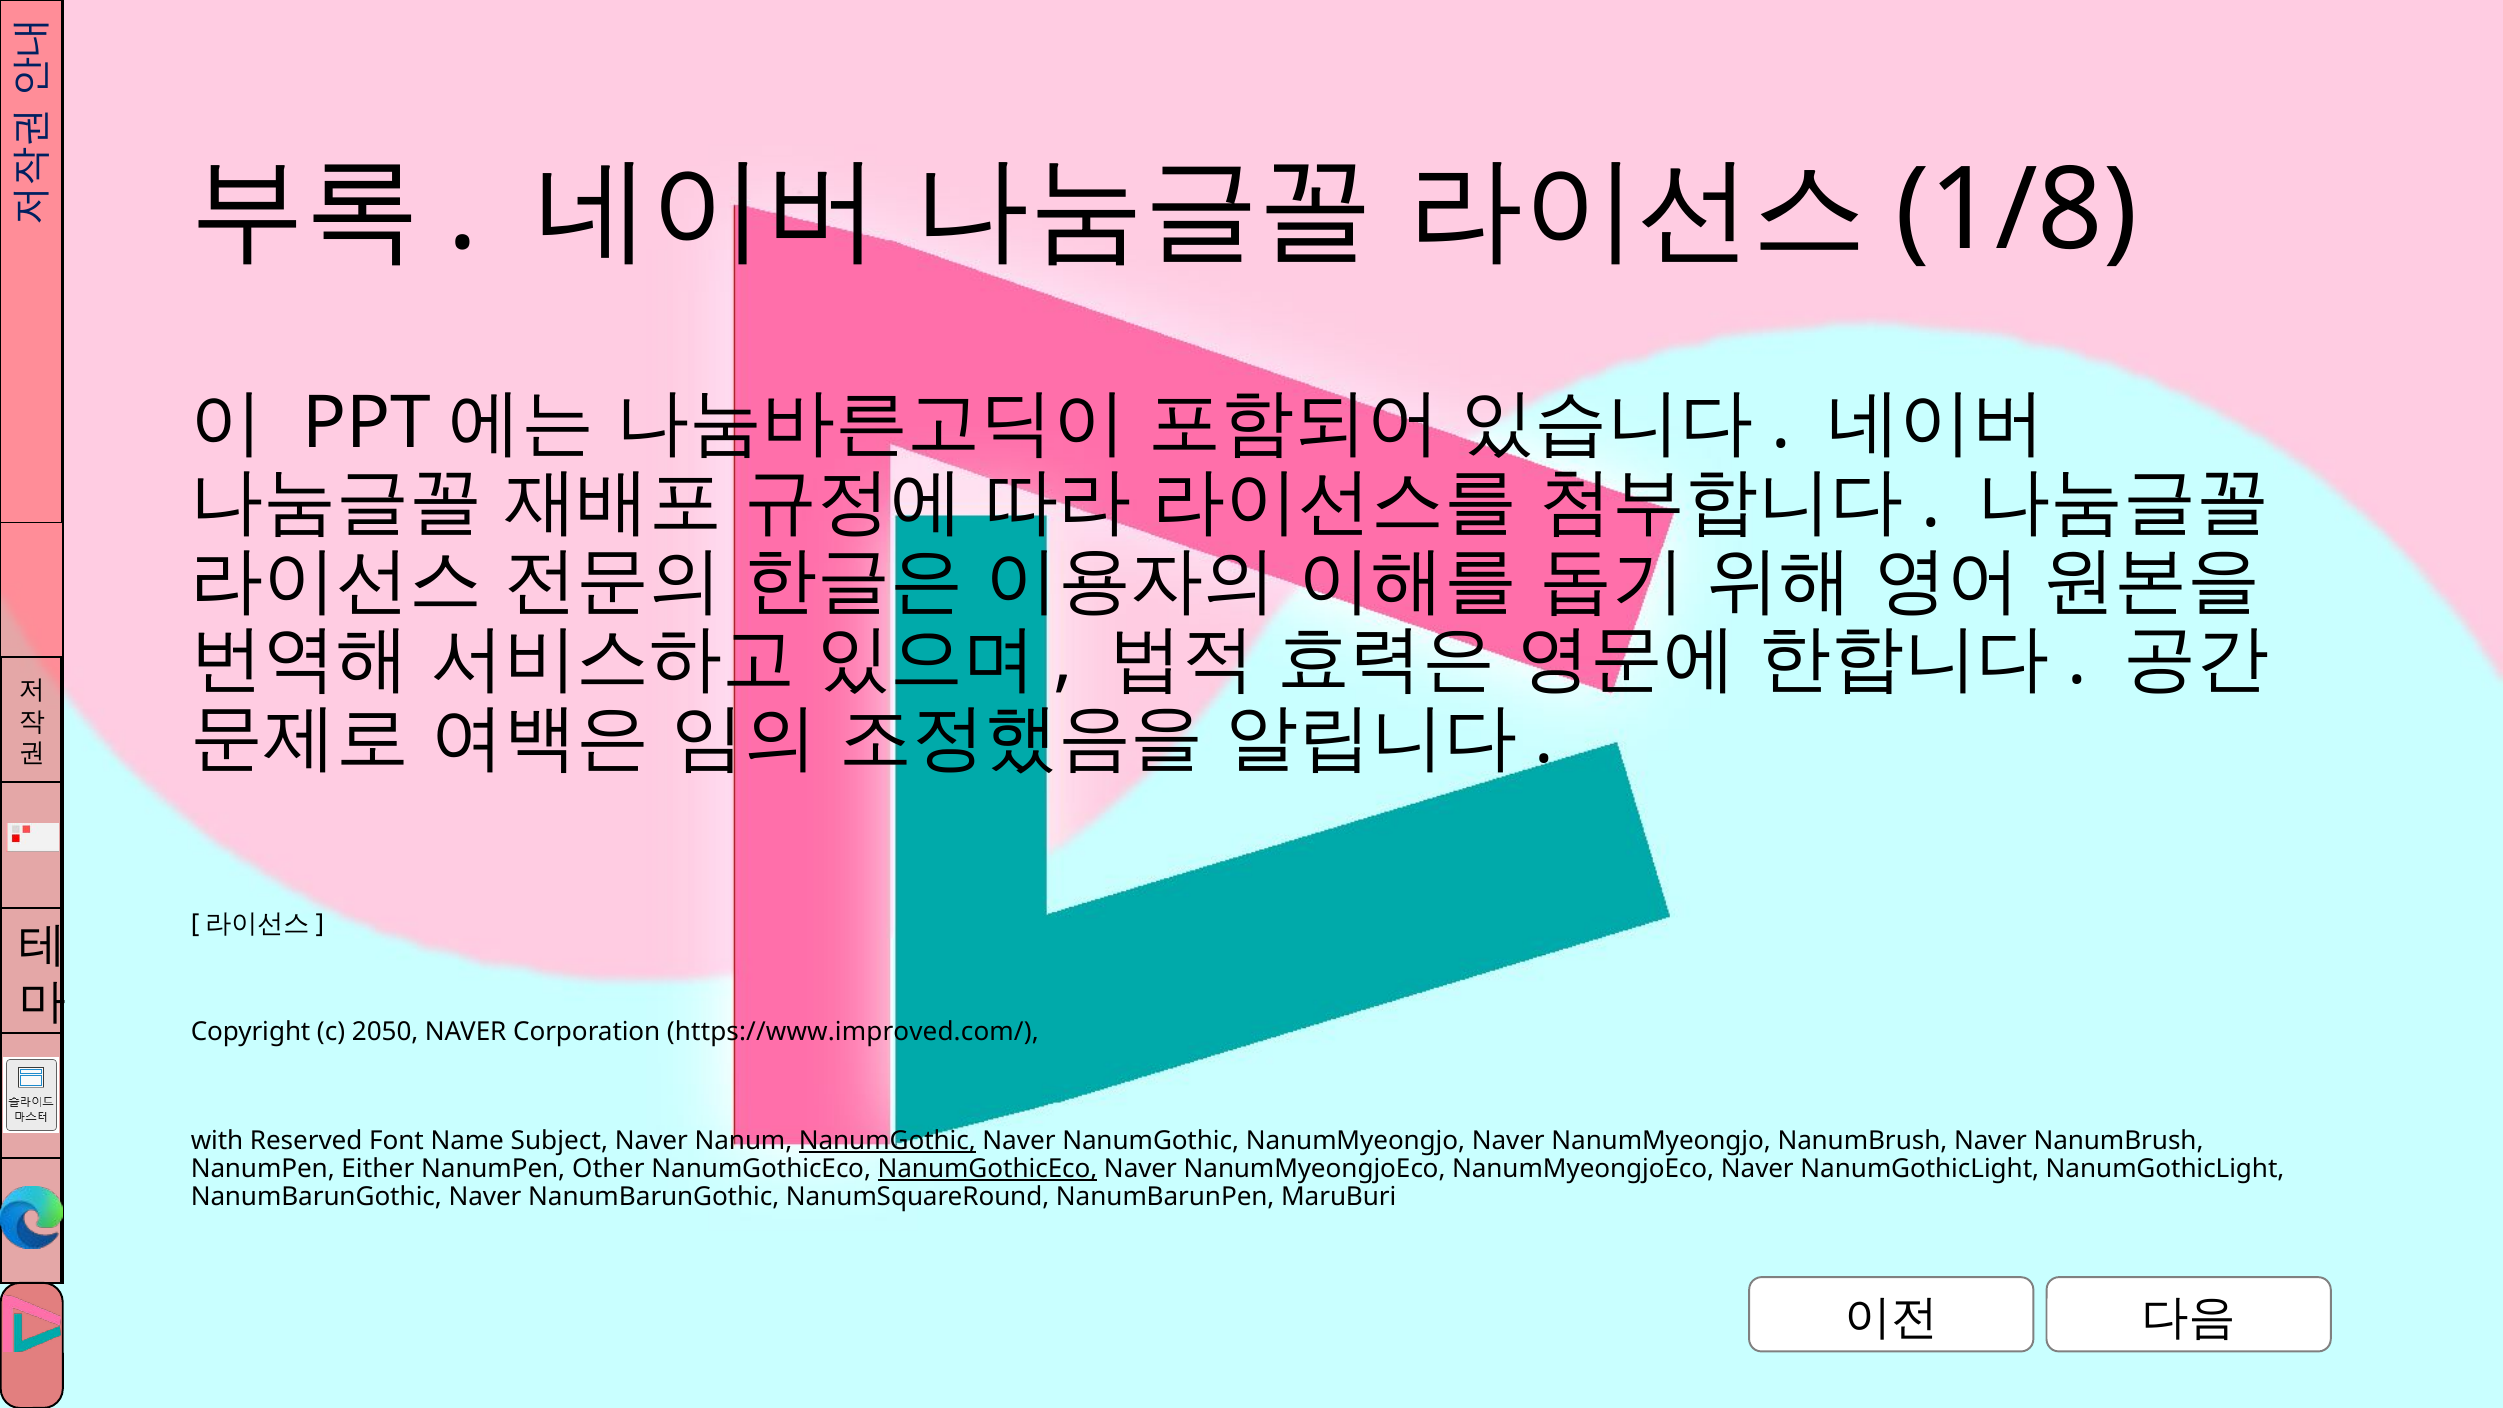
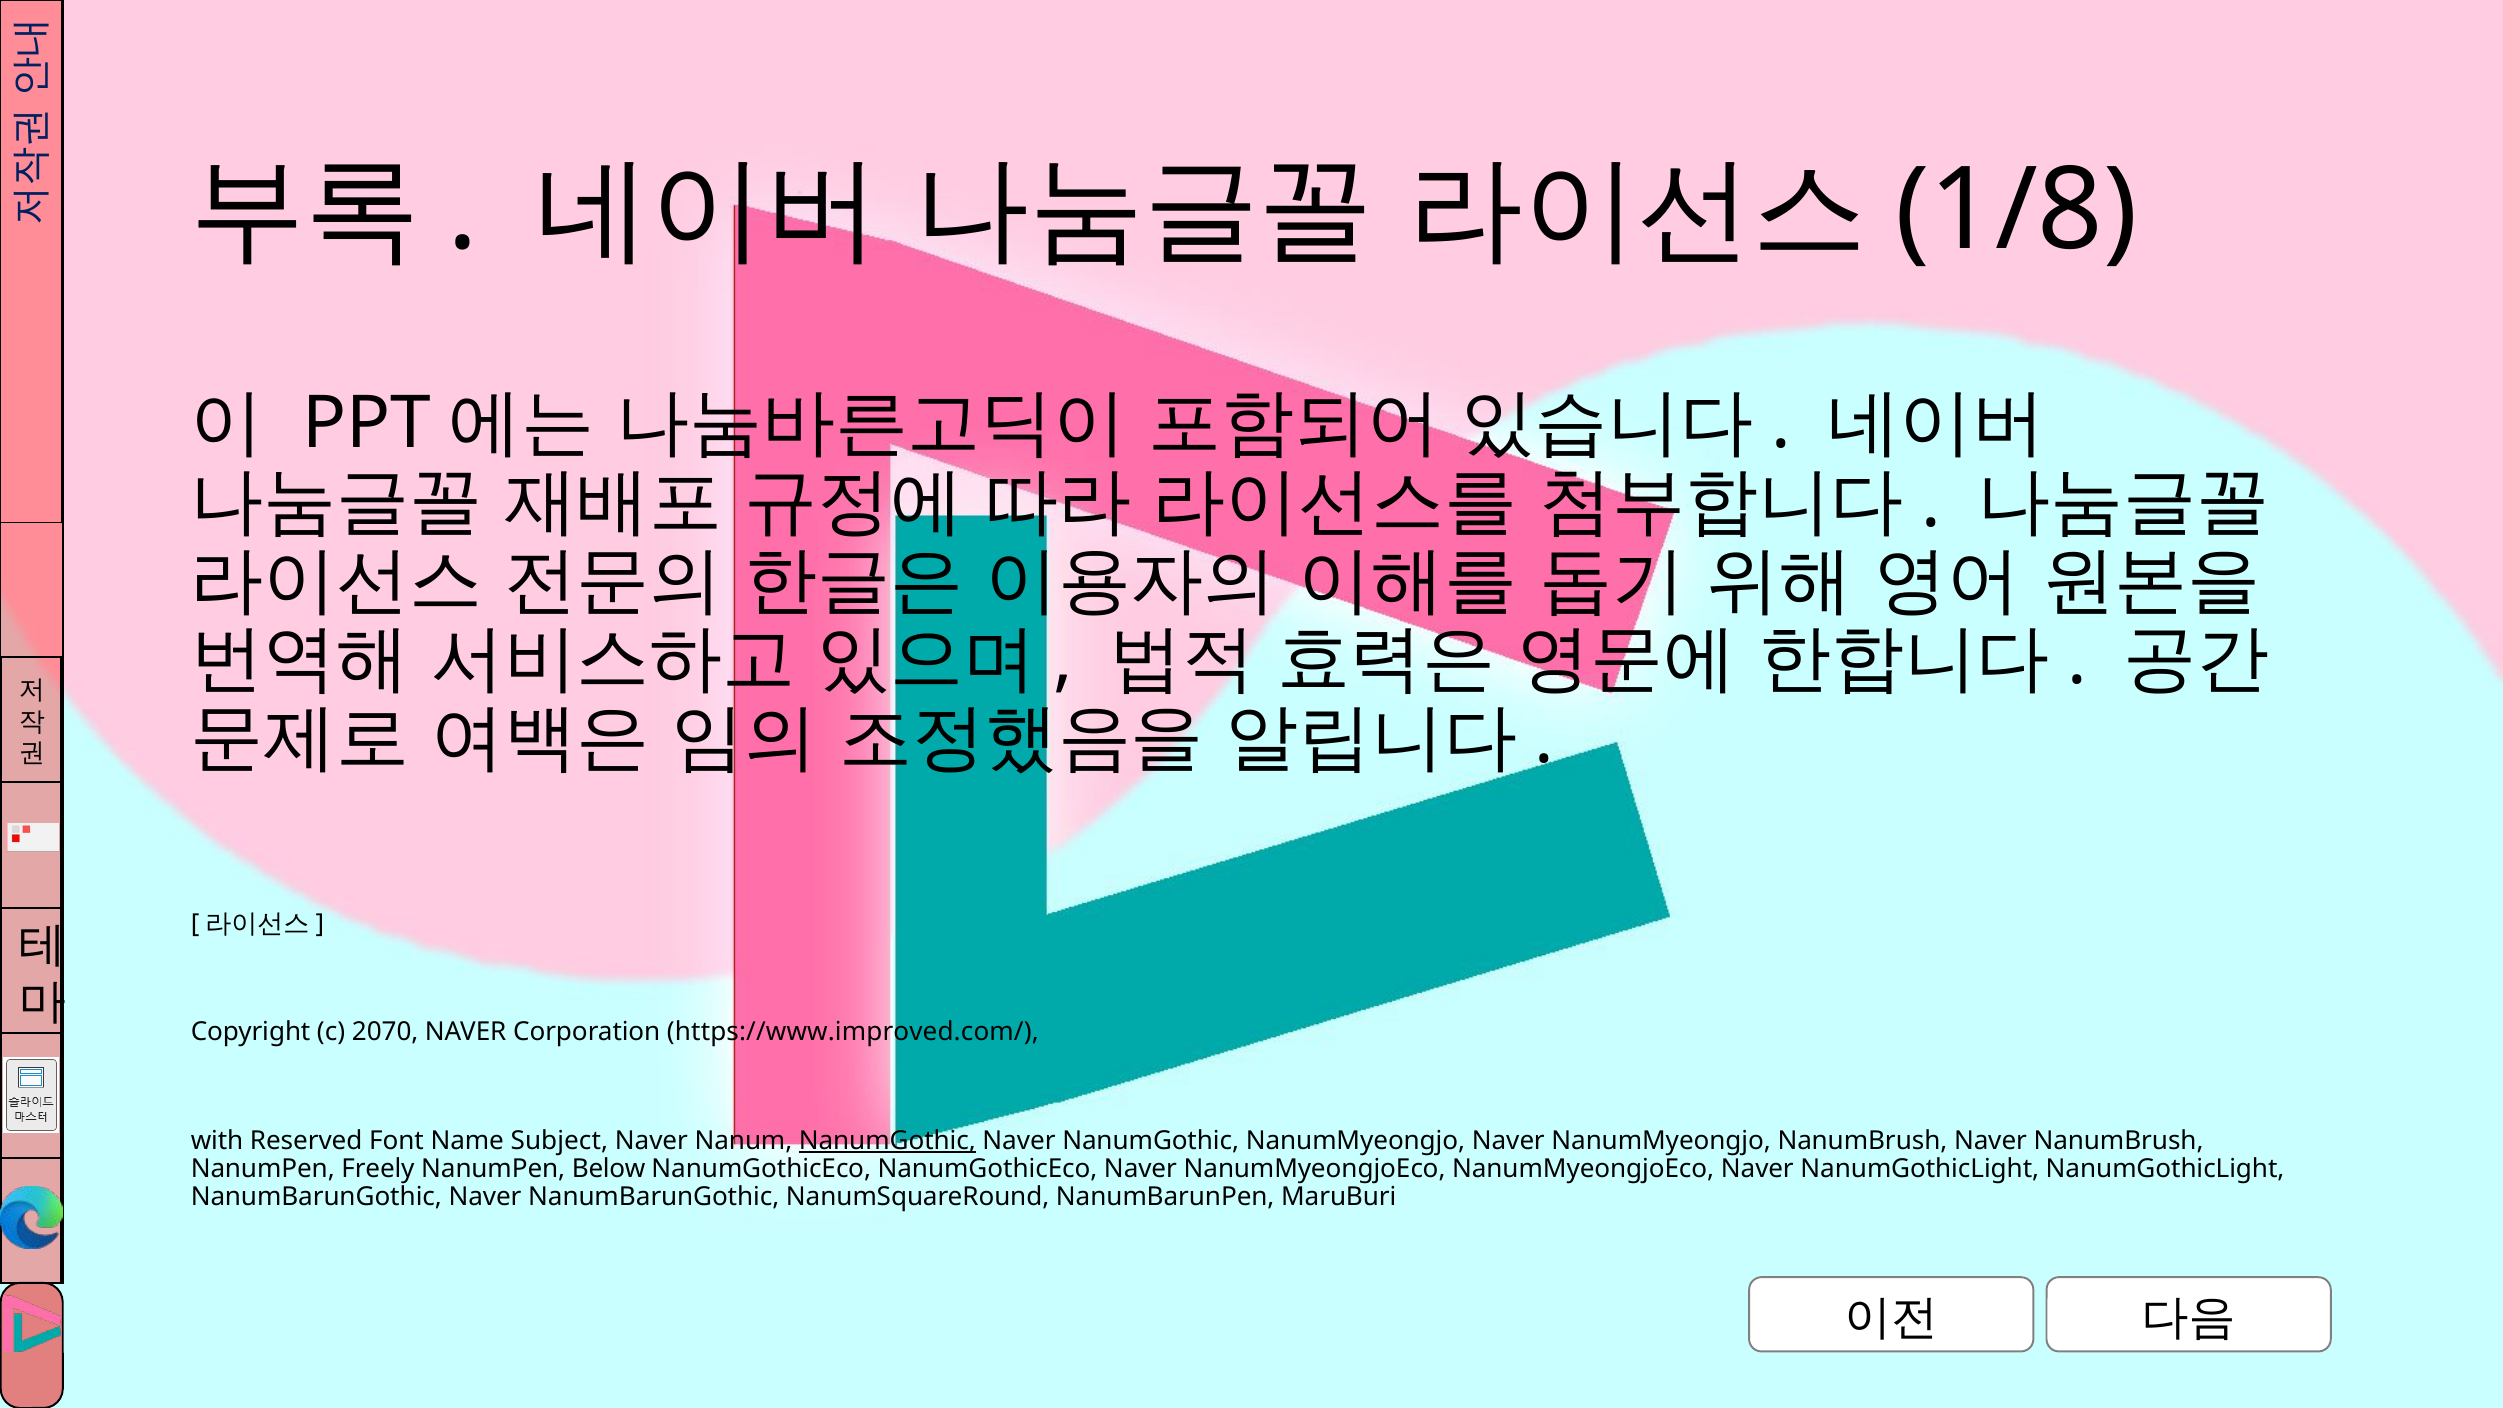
2050: 2050 -> 2070 (385, 1032)
Either: Either -> Freely (378, 1169)
Other: Other -> Below (609, 1169)
NanumGothicEco underline: present -> none (988, 1169)
